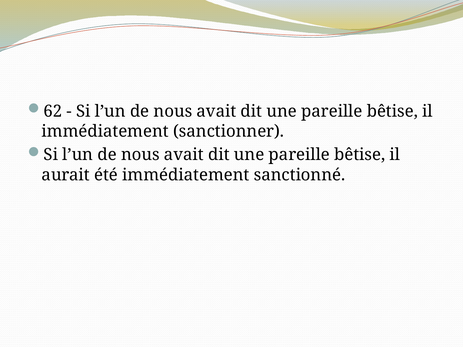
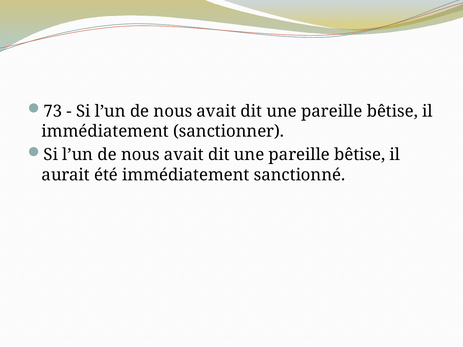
62: 62 -> 73 (53, 111)
